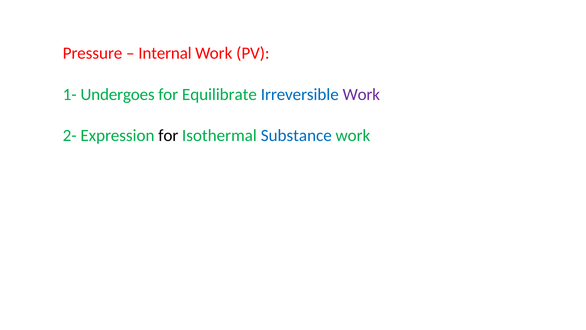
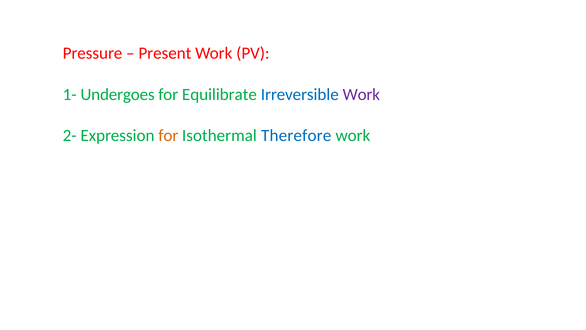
Internal: Internal -> Present (165, 53)
for colour: black -> orange (168, 135)
Substance: Substance -> Therefore (296, 135)
